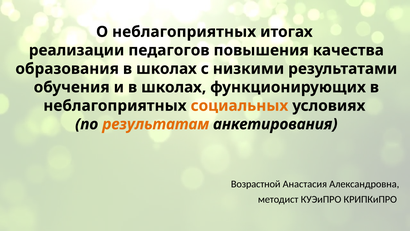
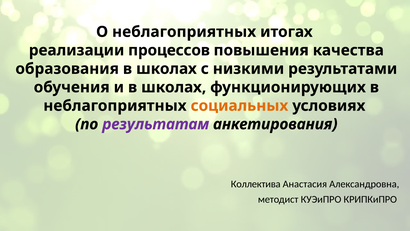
педагогов: педагогов -> процессов (169, 50)
результатам colour: orange -> purple (156, 124)
Возрастной: Возрастной -> Коллектива (256, 184)
